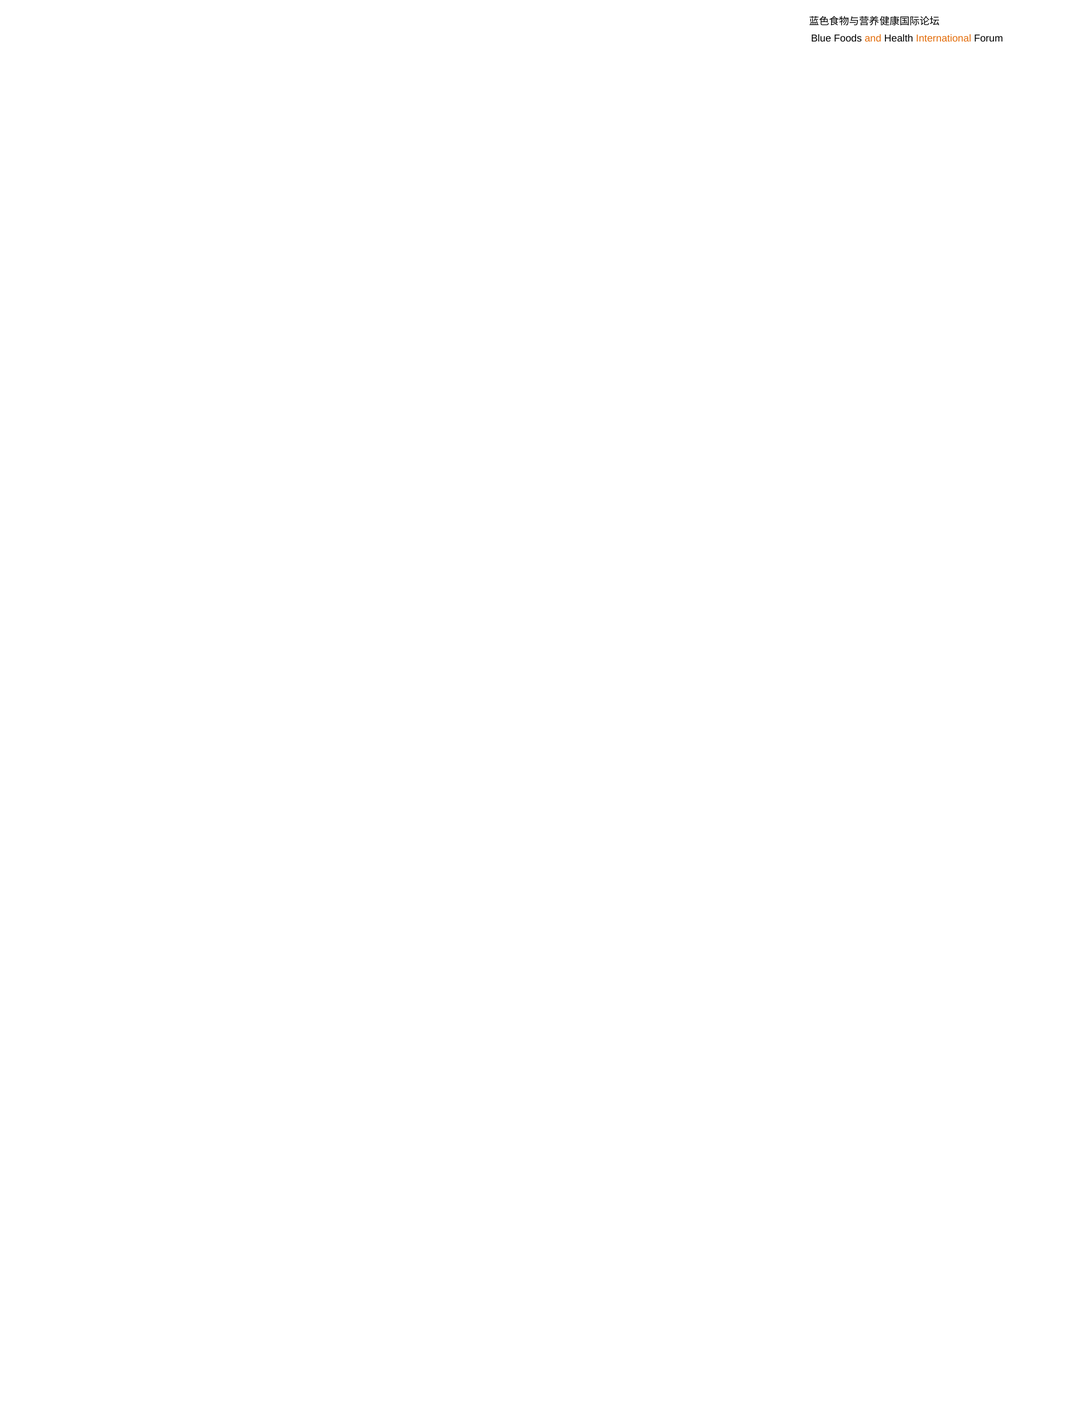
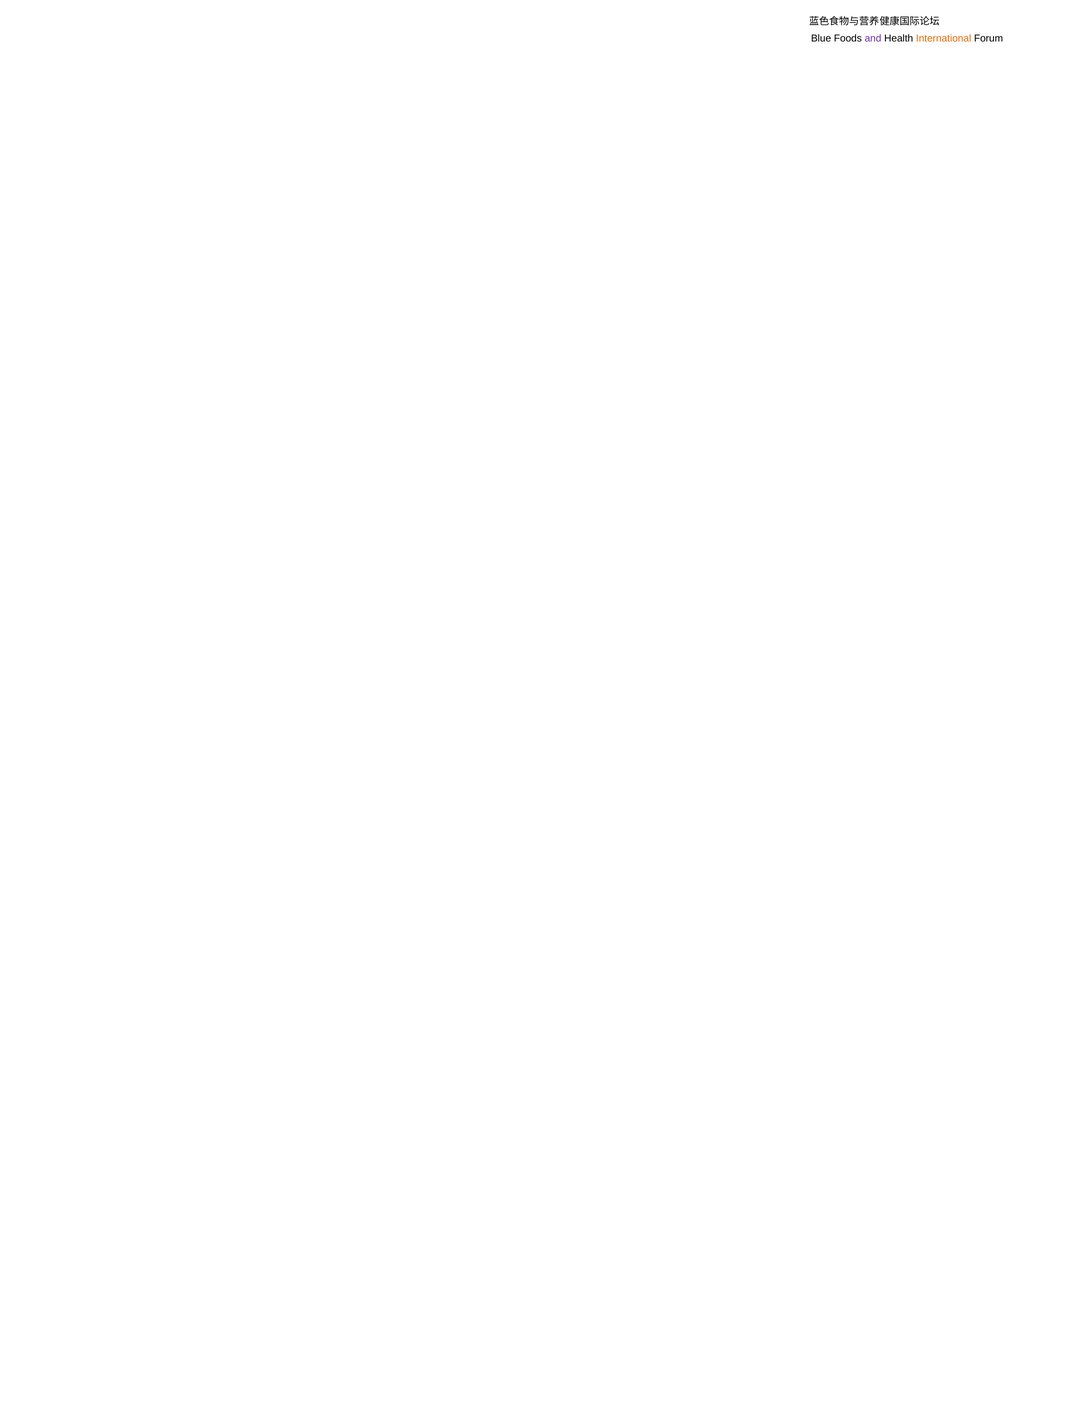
and colour: orange -> purple (873, 38)
